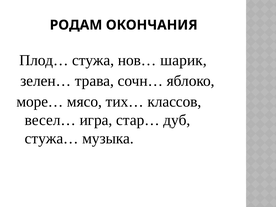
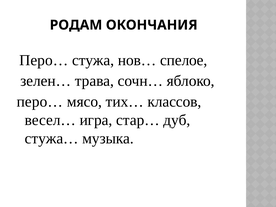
Плод…: Плод… -> Перо… (44, 60)
шарик: шарик -> спелое (184, 60)
море…: море… -> перо… (40, 102)
